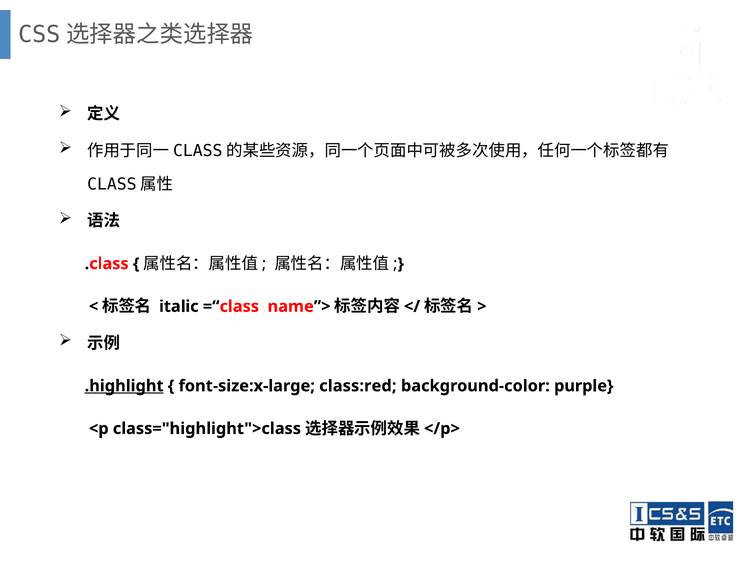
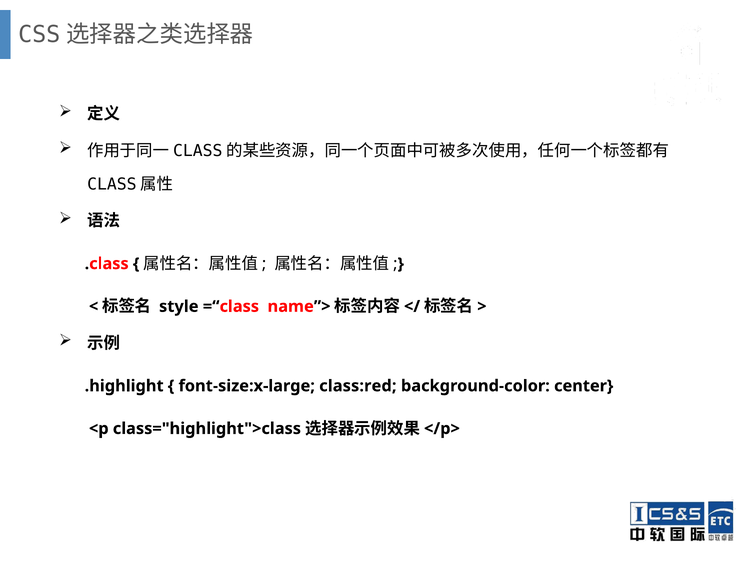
italic: italic -> style (179, 307)
.highlight underline: present -> none (124, 386)
purple: purple -> center (584, 386)
